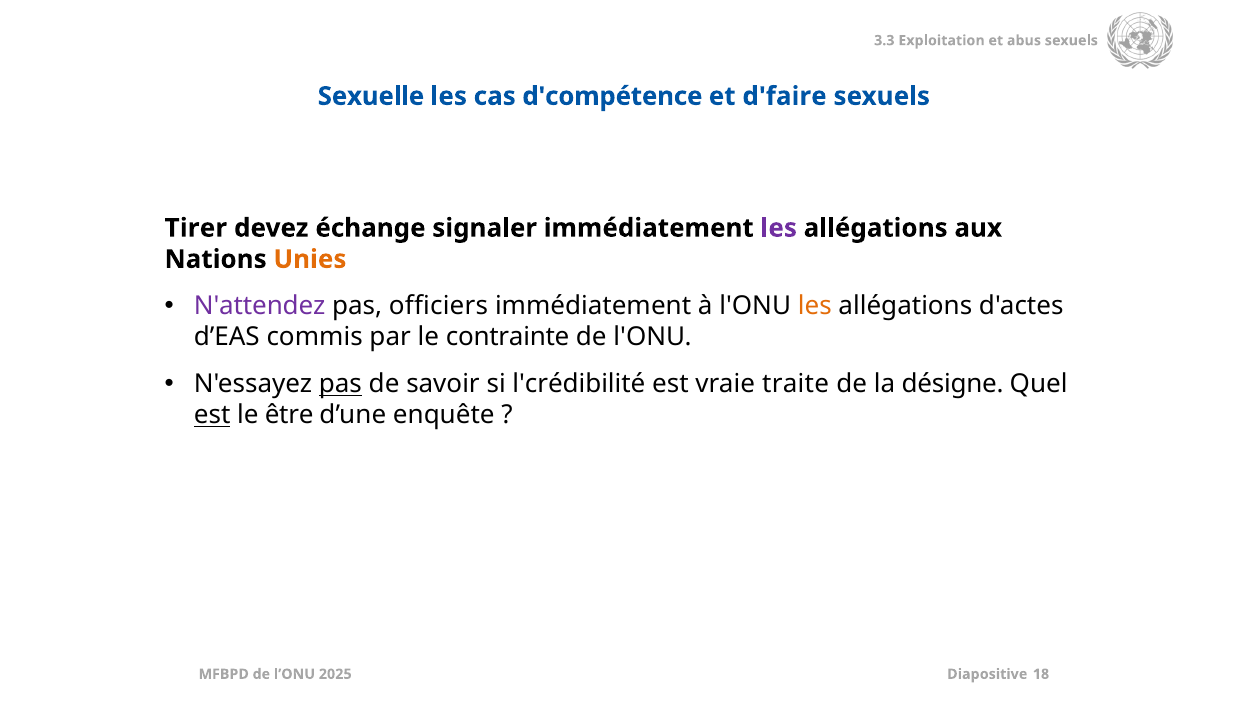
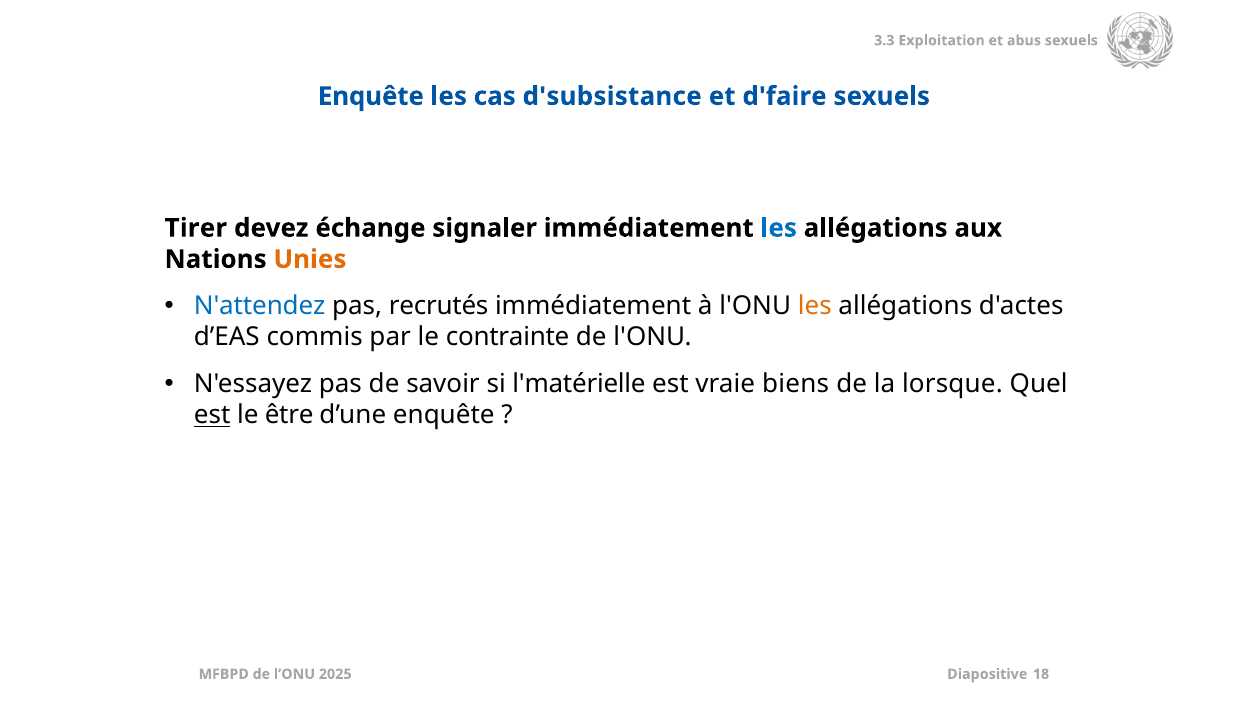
Sexuelle: Sexuelle -> Enquête (371, 96)
d'compétence: d'compétence -> d'subsistance (612, 96)
les colour: purple -> blue (779, 228)
N'attendez colour: purple -> blue (260, 306)
officiers: officiers -> recrutés (439, 306)
pas underline: present -> none (340, 384)
l'crédibilité: l'crédibilité -> l'matérielle (579, 384)
traite: traite -> biens (796, 384)
désigne: désigne -> lorsque (952, 384)
